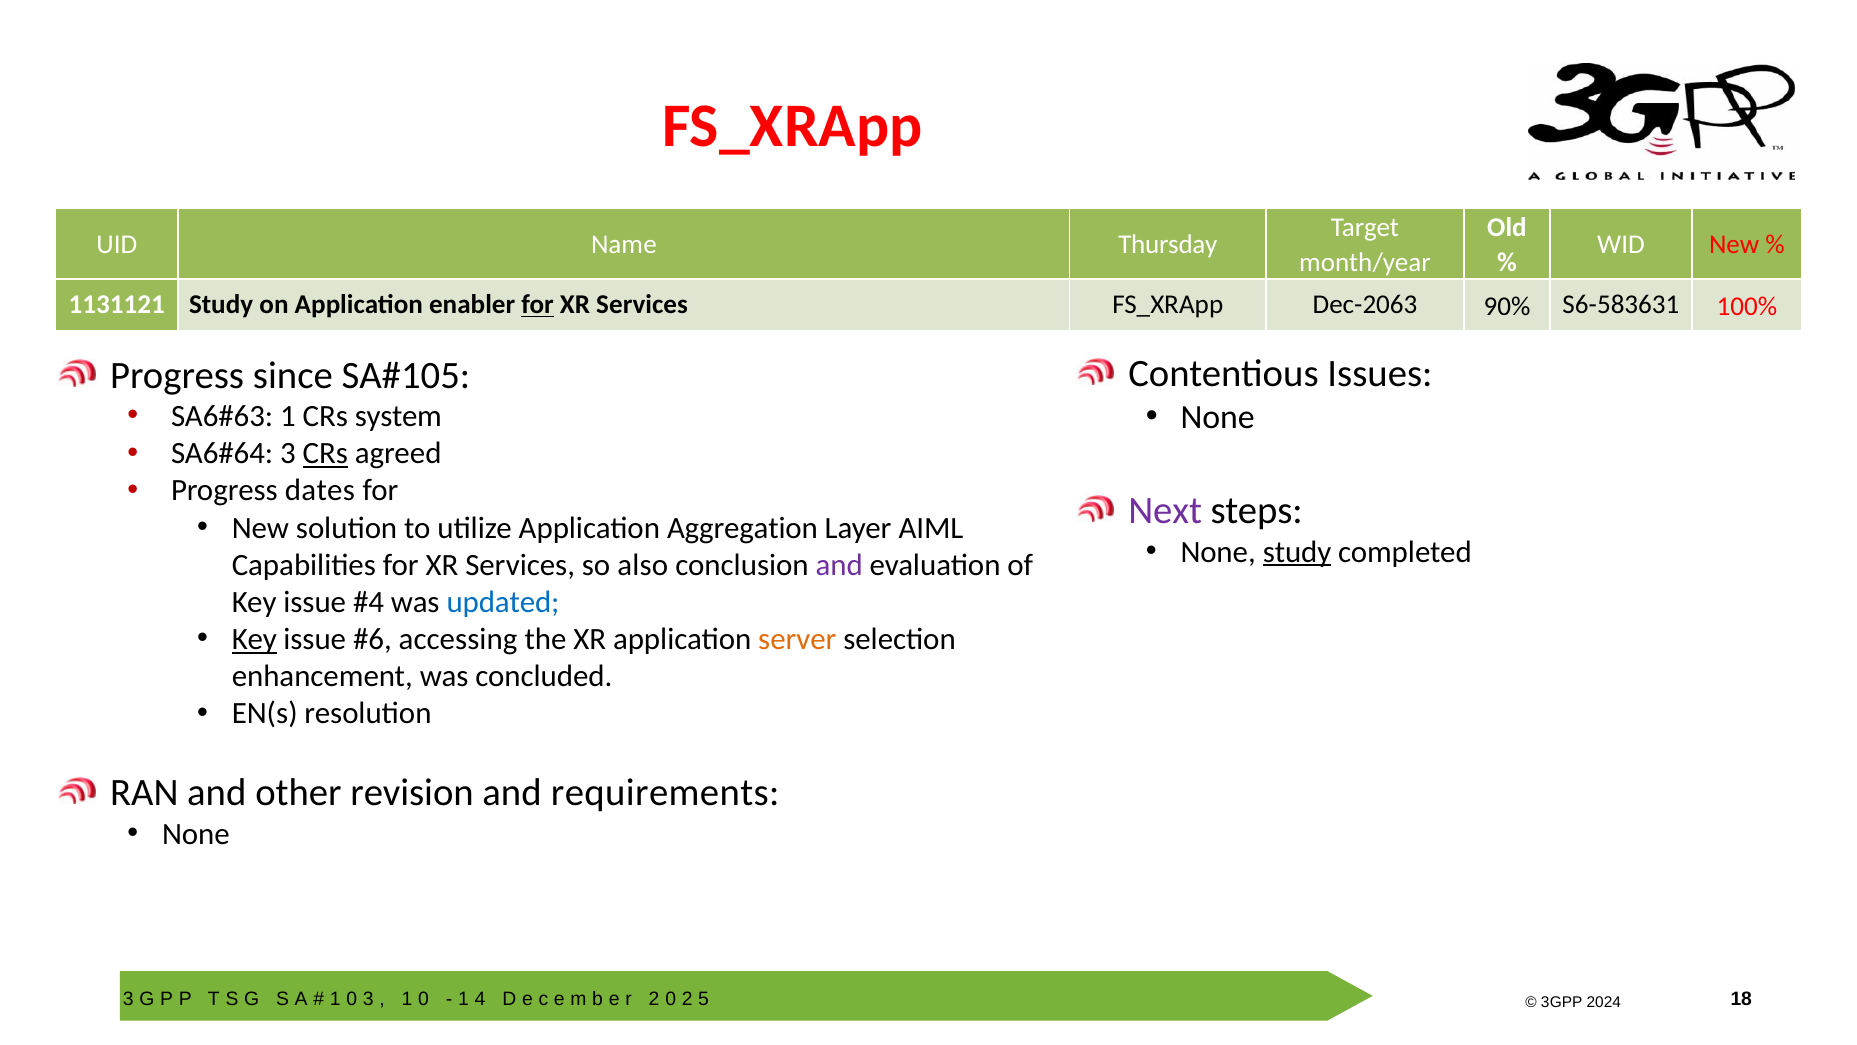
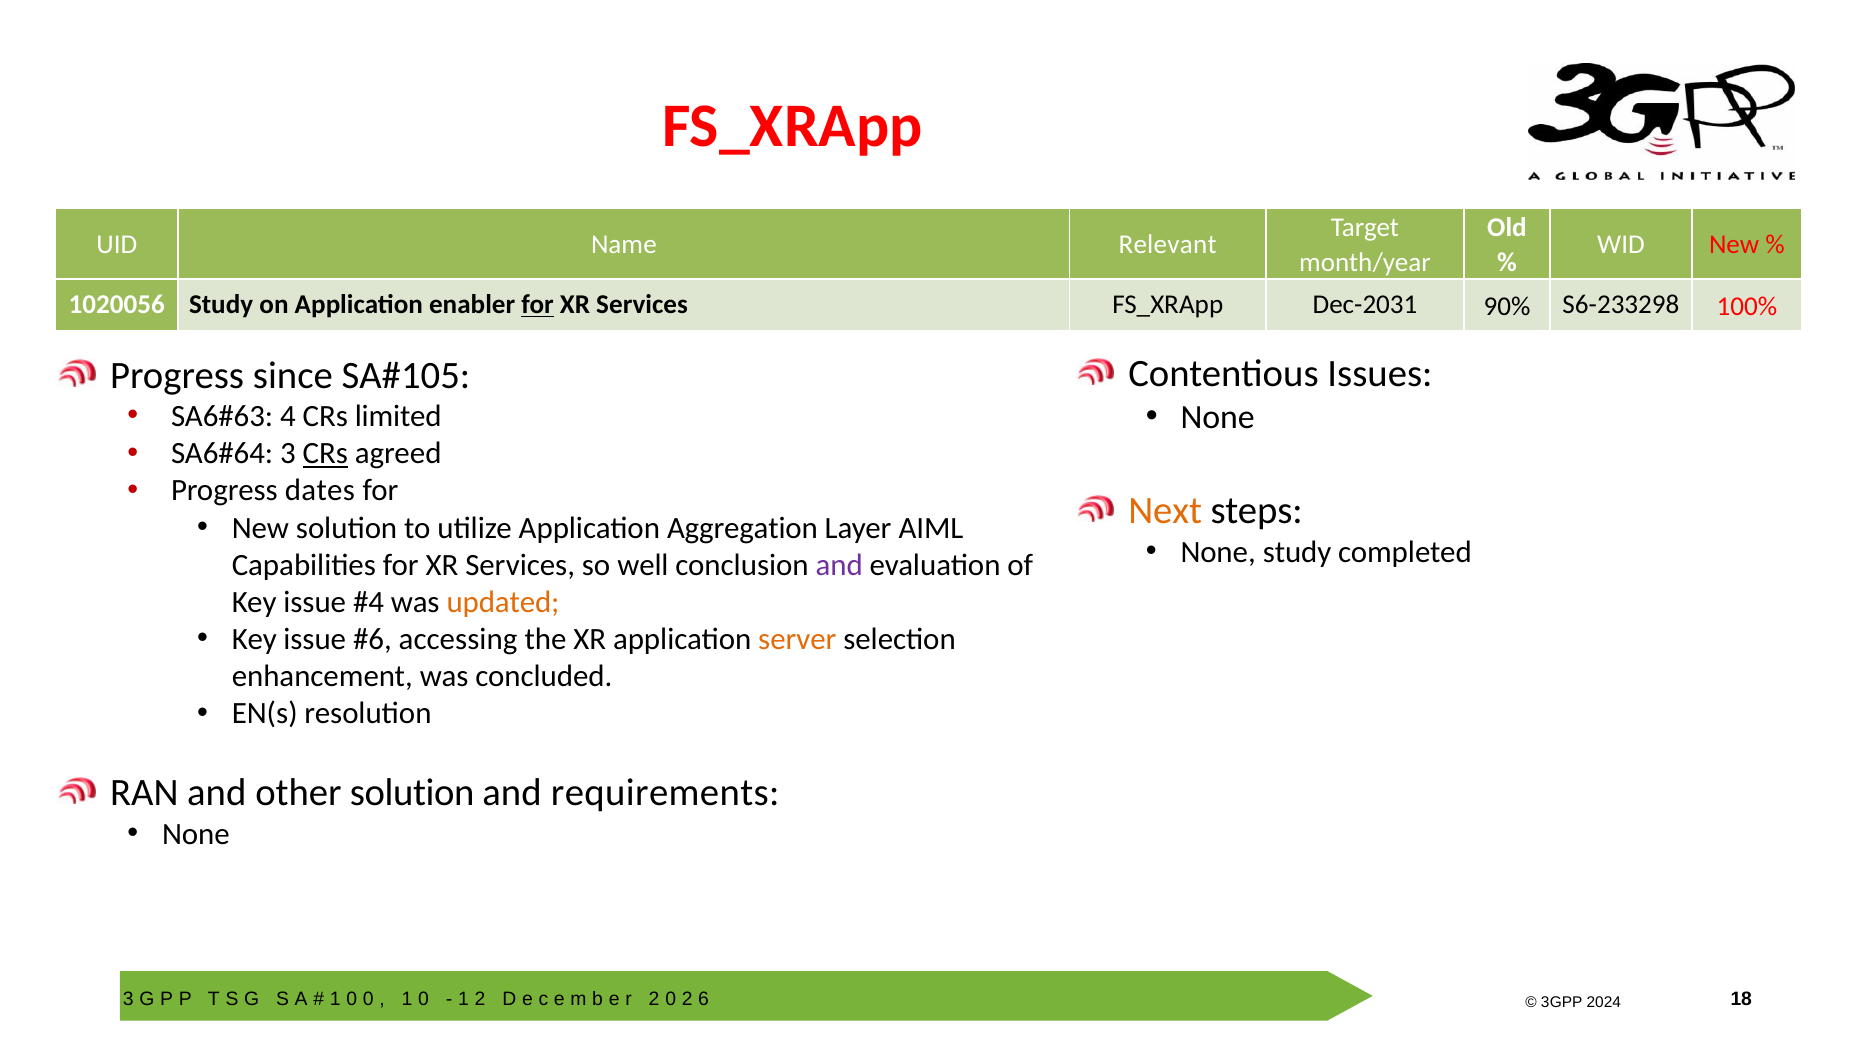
Thursday: Thursday -> Relevant (1168, 245)
1131121: 1131121 -> 1020056 (117, 305)
Dec-2063: Dec-2063 -> Dec-2031 (1365, 305)
S6-583631: S6-583631 -> S6-233298 (1621, 305)
1: 1 -> 4 (288, 416)
system: system -> limited (398, 416)
Next colour: purple -> orange (1165, 510)
study underline: present -> none (1297, 552)
also: also -> well (643, 565)
updated colour: blue -> orange (503, 602)
Key underline: present -> none (254, 639)
other revision: revision -> solution (412, 793)
3: 3 -> 0 (368, 999)
4: 4 -> 2 (480, 999)
5: 5 -> 6 (704, 999)
